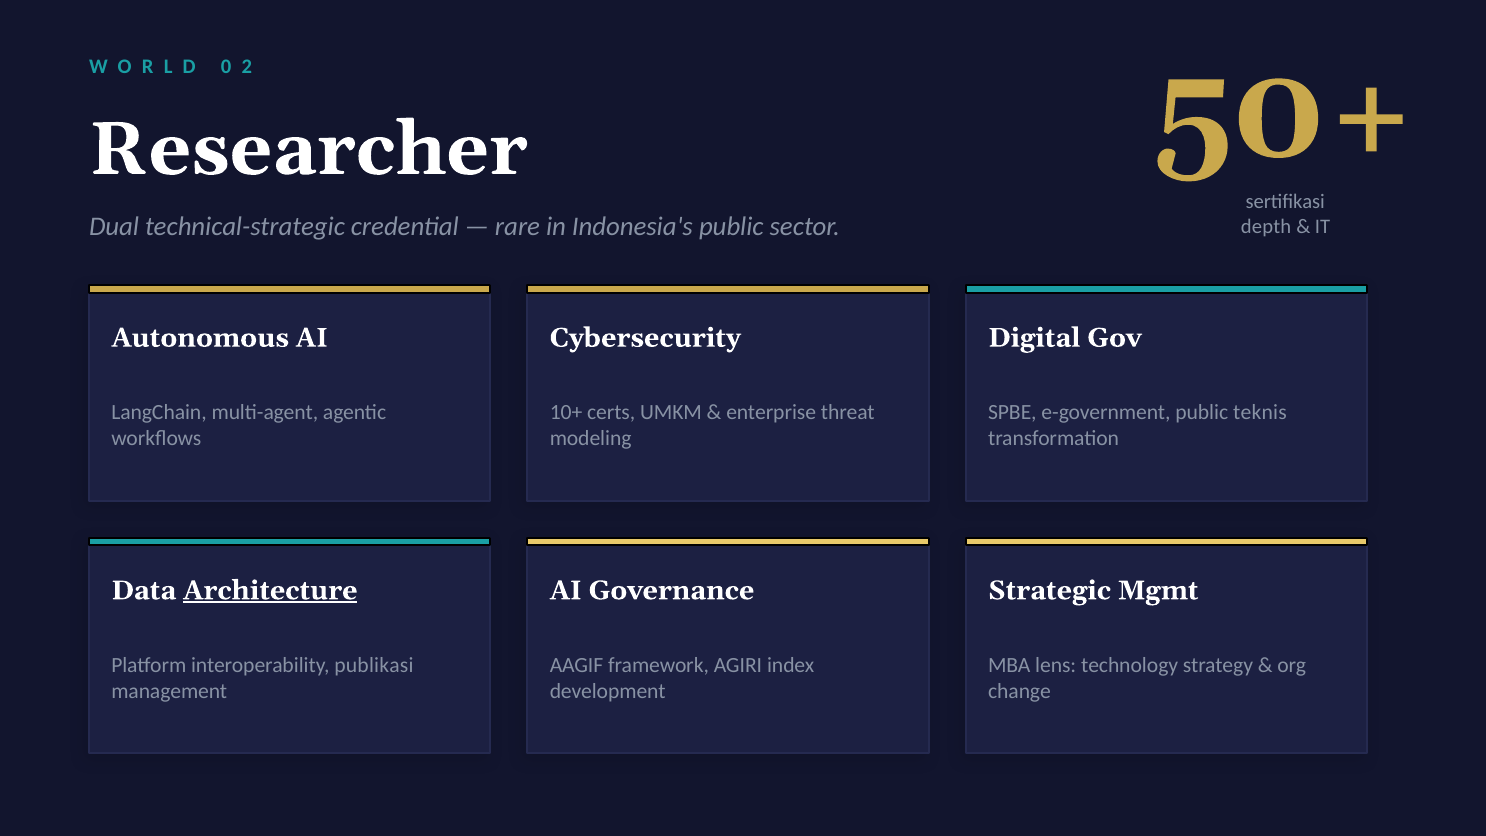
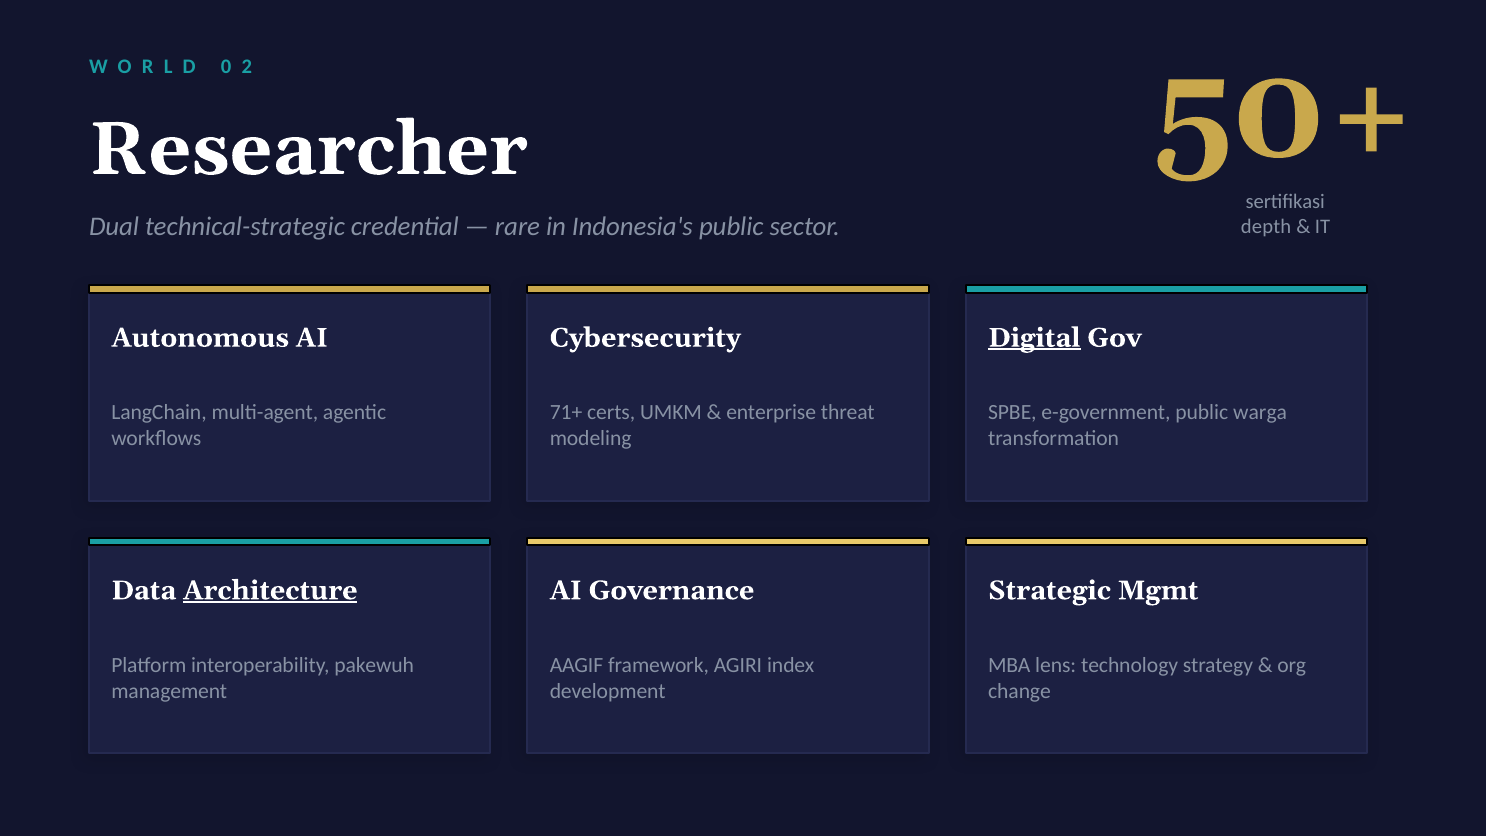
Digital underline: none -> present (1034, 338)
10+: 10+ -> 71+ (566, 413)
teknis: teknis -> warga (1260, 413)
publikasi: publikasi -> pakewuh (374, 665)
